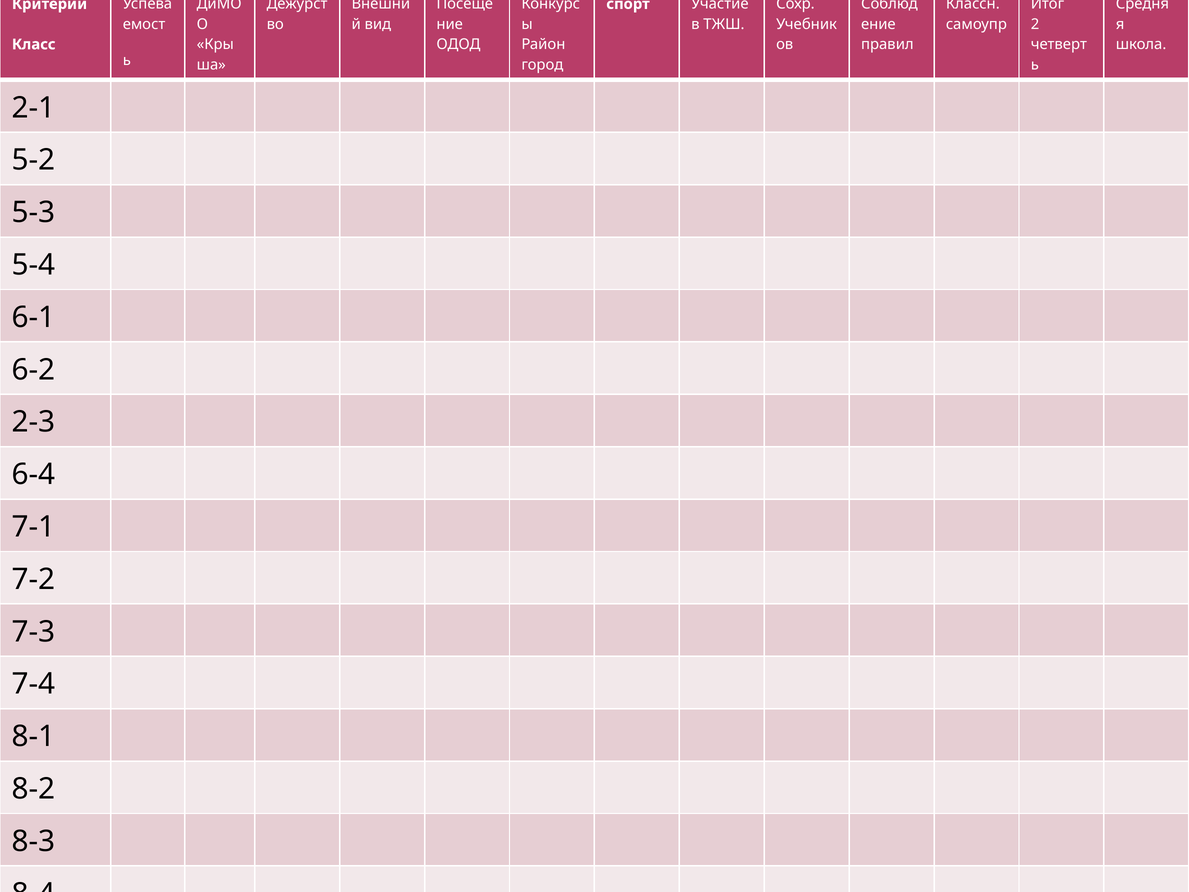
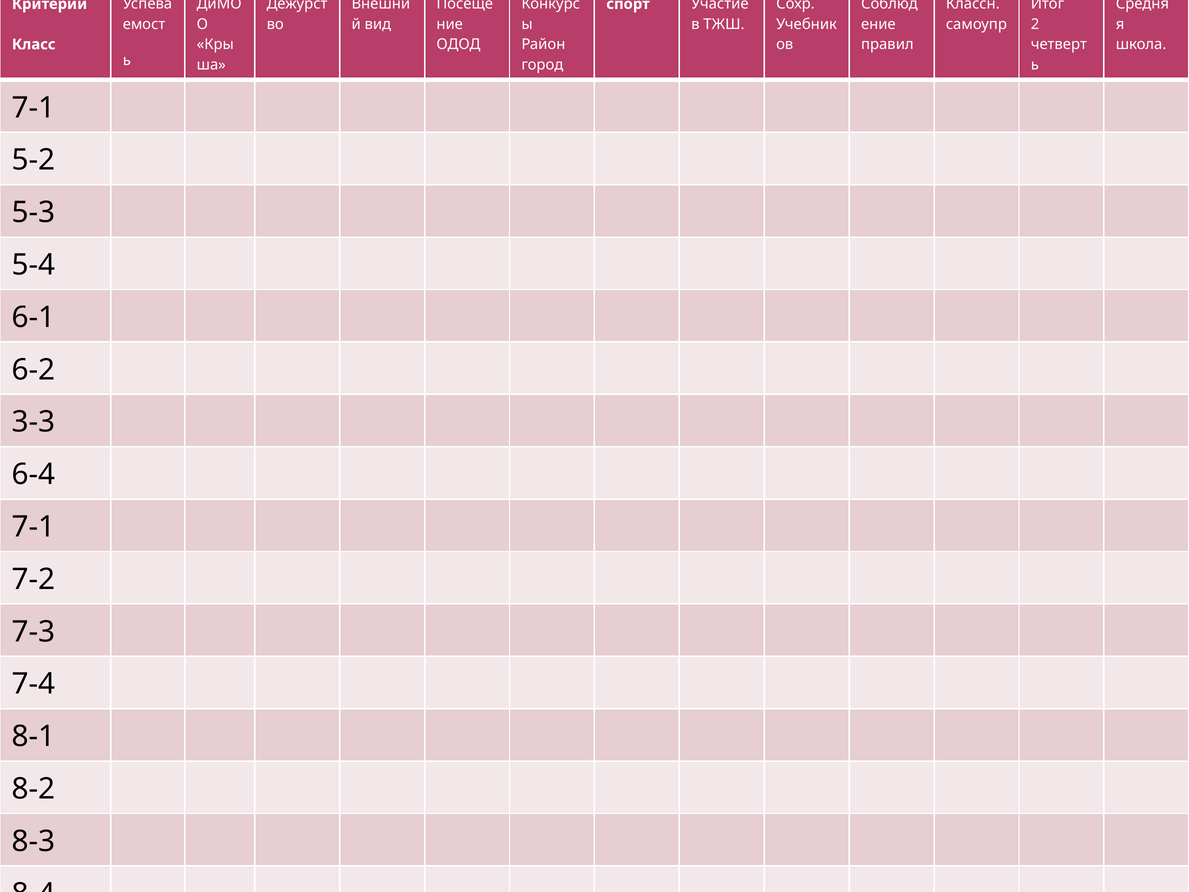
2-1: 2-1 -> 7-1 (34, 108)
2-3: 2-3 -> 3-3 (34, 422)
